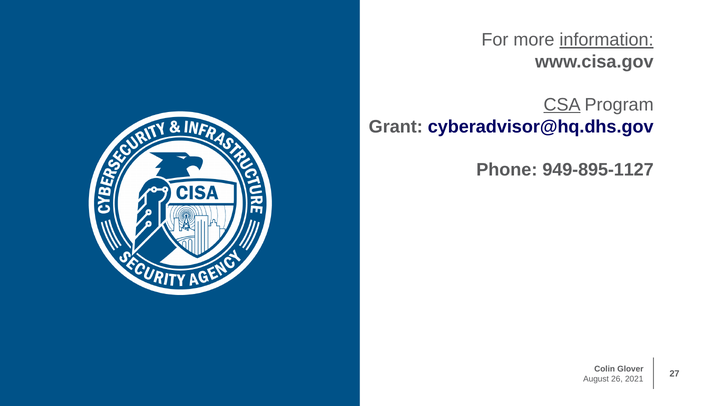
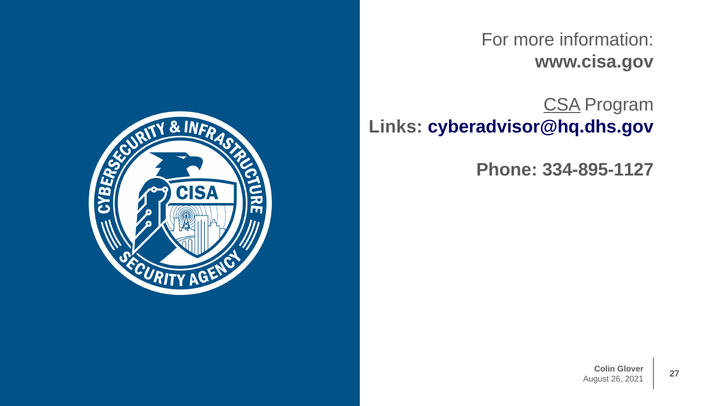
information underline: present -> none (606, 40)
Grant: Grant -> Links (396, 126)
949-895-1127: 949-895-1127 -> 334-895-1127 (598, 170)
